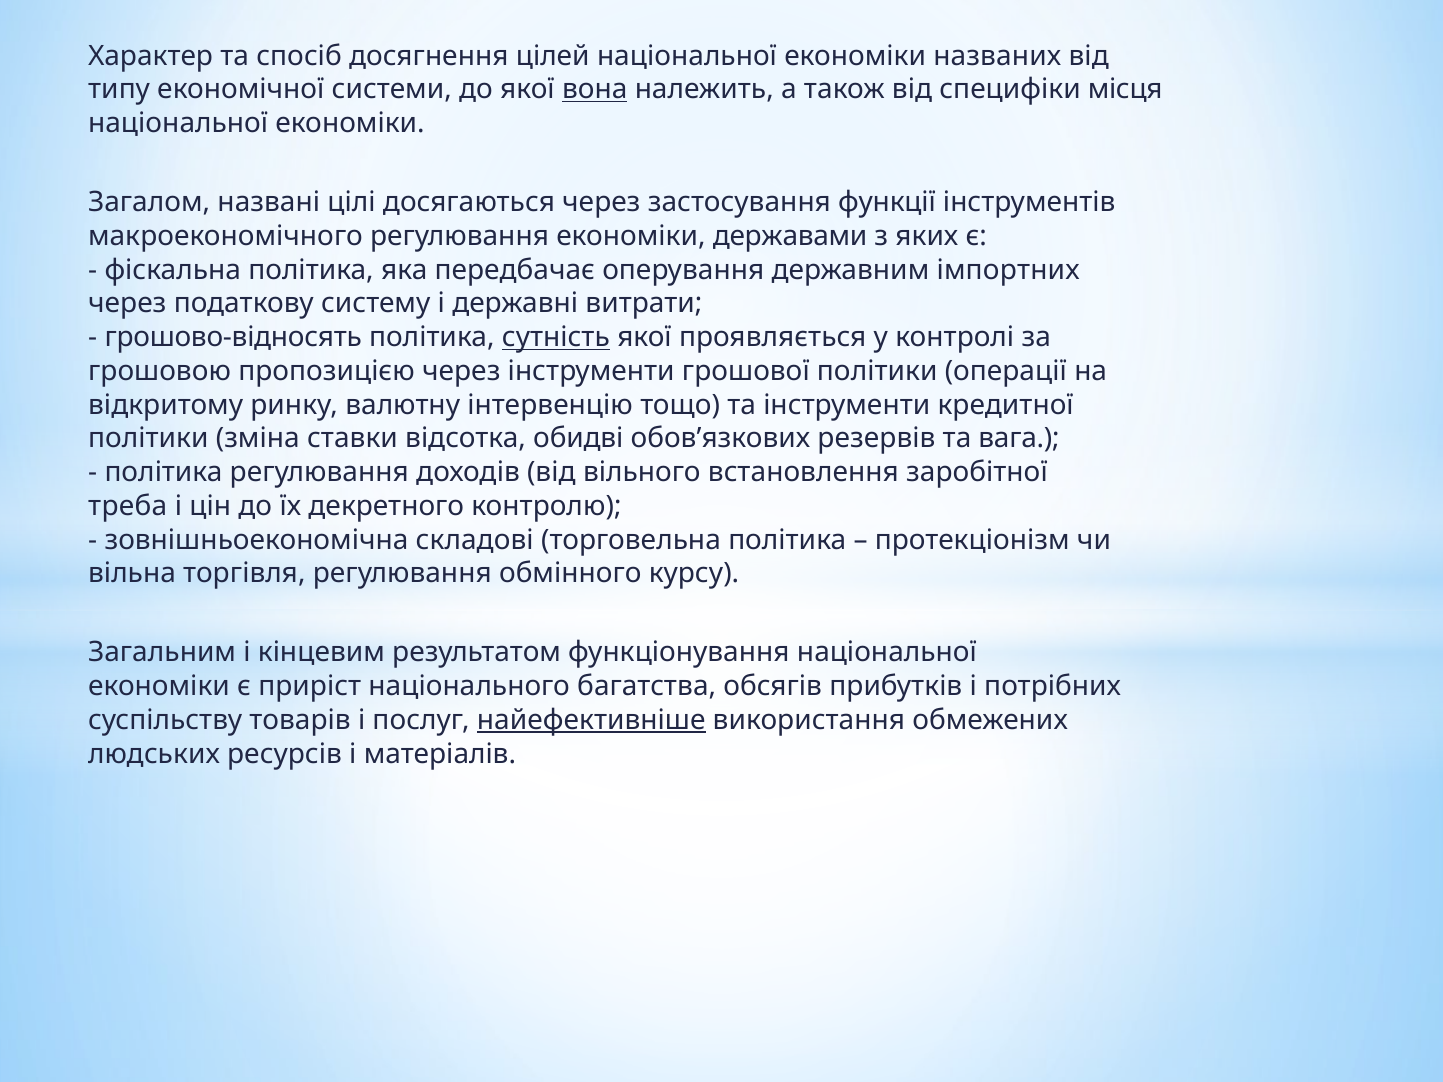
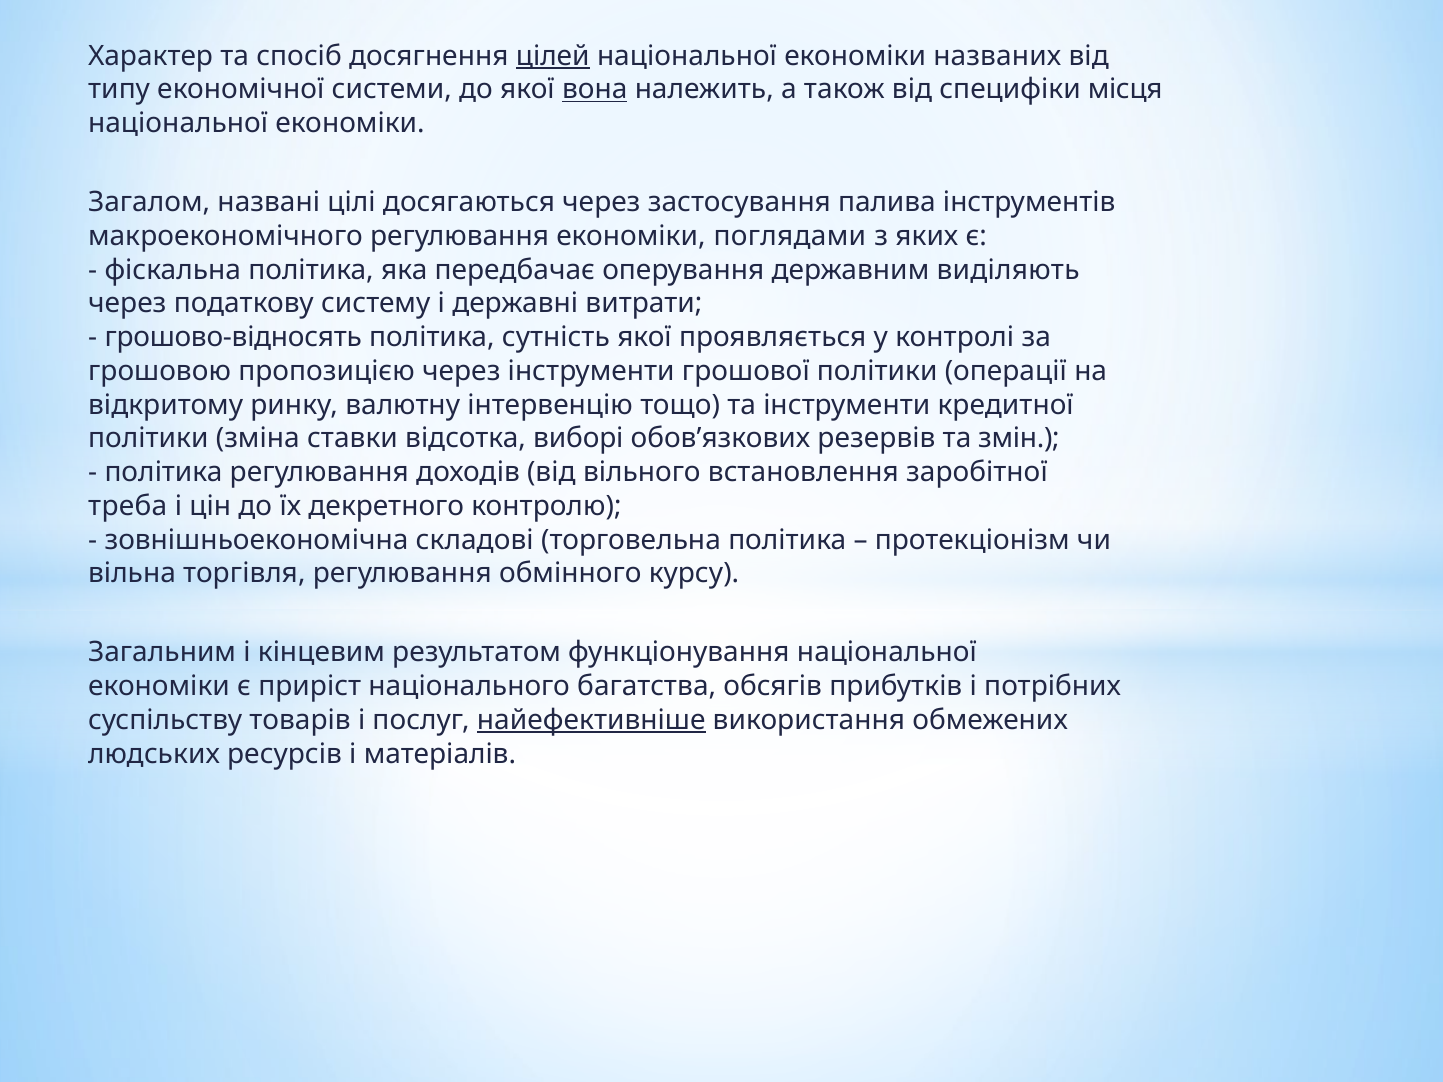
цілей underline: none -> present (553, 56)
функції: функції -> палива (887, 202)
державами: державами -> поглядами (790, 236)
імпортних: імпортних -> виділяють (1008, 270)
сутність underline: present -> none (556, 337)
обидві: обидві -> виборі (578, 439)
вага: вага -> змін (1019, 439)
